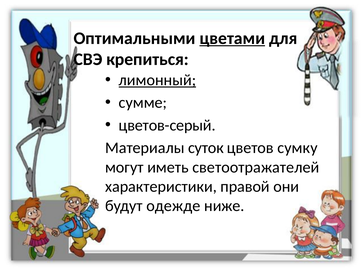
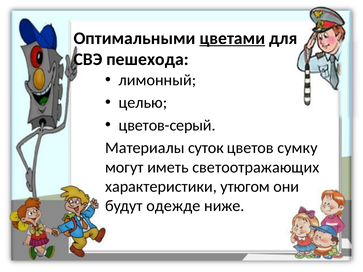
крепиться: крепиться -> пешехода (147, 59)
лимонный underline: present -> none (157, 80)
сумме: сумме -> целью (143, 103)
светоотражателей: светоотражателей -> светоотражающих (256, 167)
правой: правой -> утюгом (245, 187)
